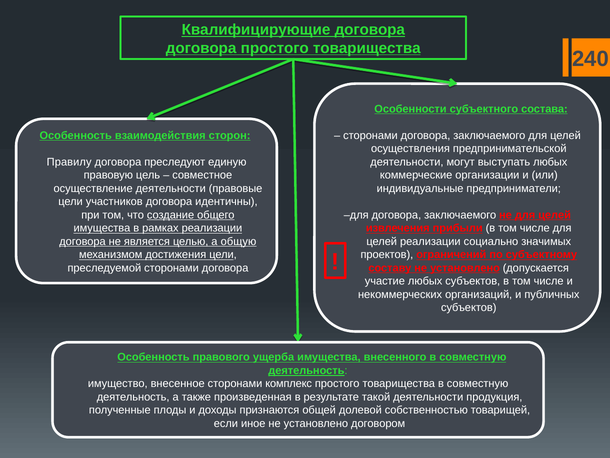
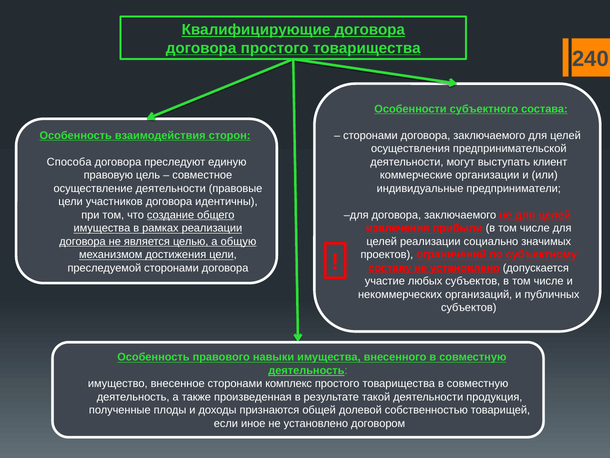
Правилу: Правилу -> Способа (69, 162)
выступать любых: любых -> клиент (550, 162)
ущерба: ущерба -> навыки (274, 357)
